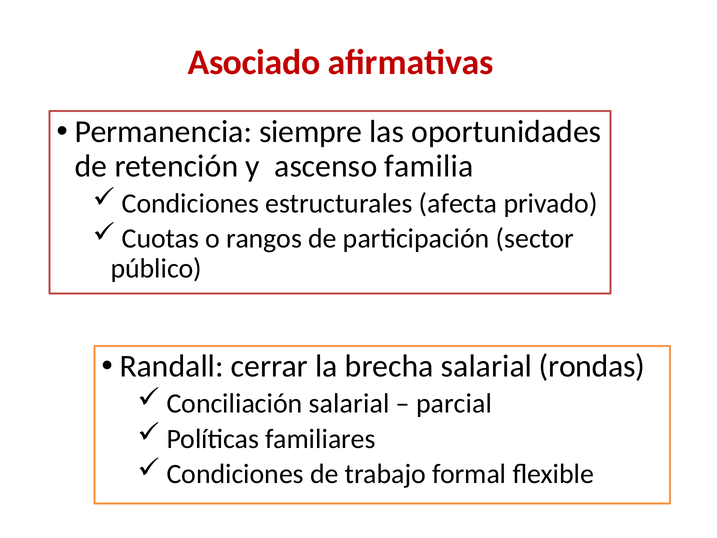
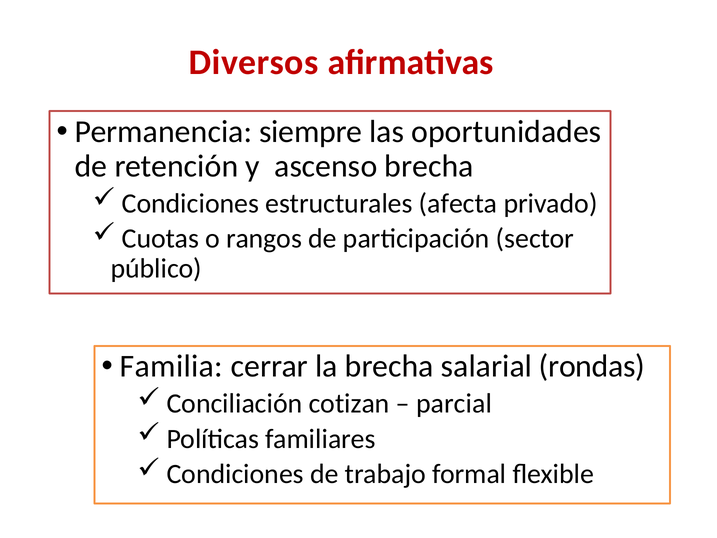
Asociado: Asociado -> Diversos (254, 62)
ascenso familia: familia -> brecha (429, 166)
Randall: Randall -> Familia (171, 366)
Conciliación salarial: salarial -> cotizan (349, 404)
